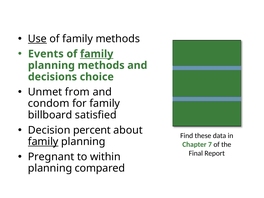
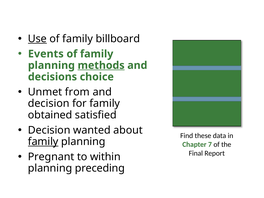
family methods: methods -> billboard (118, 39)
family underline: present -> none (97, 54)
methods underline: none -> present (101, 65)
condom: condom -> decision (49, 103)
billboard: billboard -> obtained (50, 115)
percent: percent -> wanted (92, 130)
compared: compared -> preceding (100, 168)
